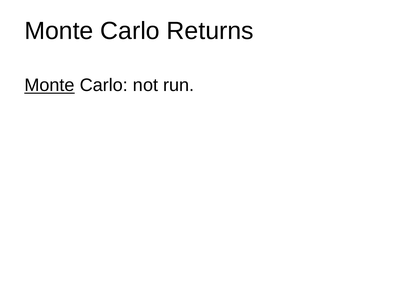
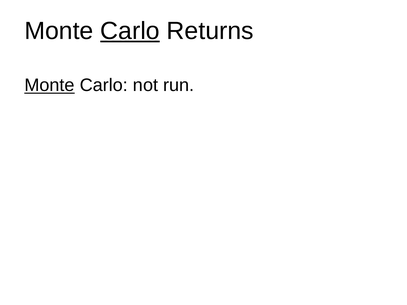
Carlo underline: none -> present (130, 31)
